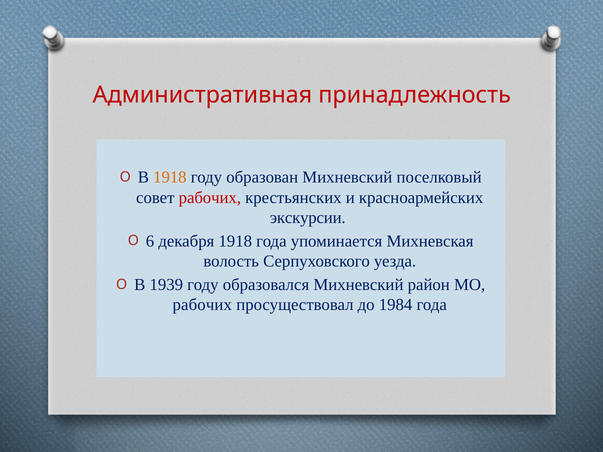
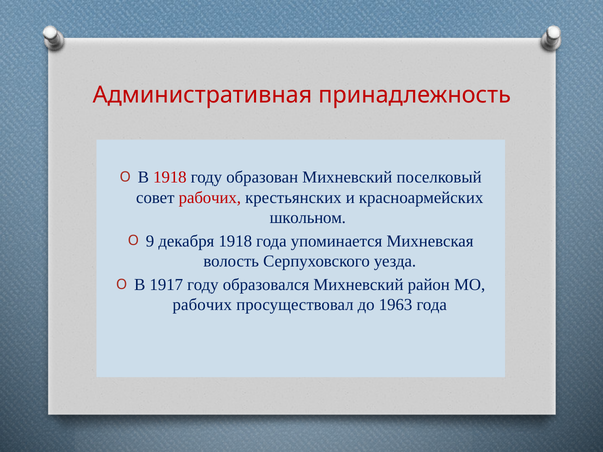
1918 colour: orange -> red (170, 178)
экскурсии: экскурсии -> школьном (308, 218)
6: 6 -> 9 (150, 241)
1939: 1939 -> 1917 (166, 285)
1984: 1984 -> 1963 (396, 305)
